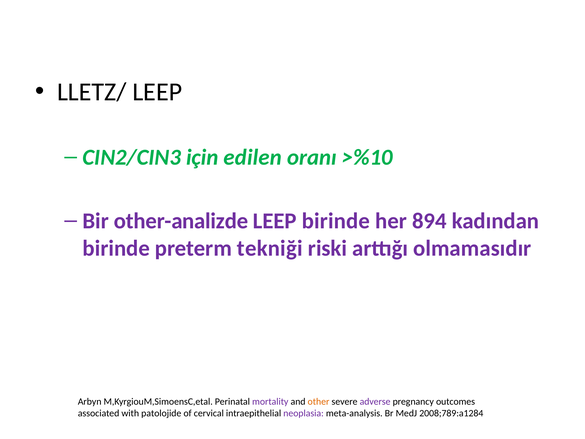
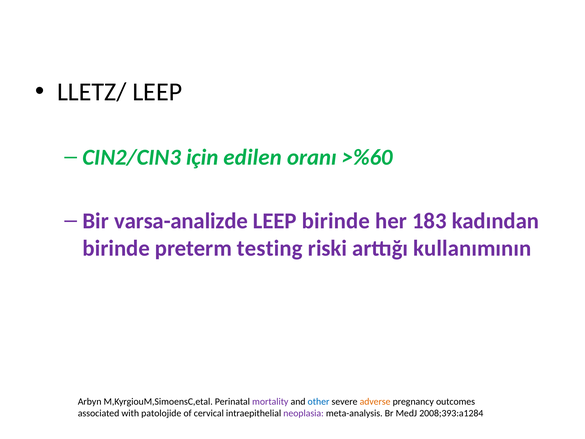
>%10: >%10 -> >%60 (367, 157)
other-analizde: other-analizde -> varsa-analizde (181, 221)
894: 894 -> 183 (429, 221)
tekniği: tekniği -> testing (270, 248)
olmamasıdır: olmamasıdır -> kullanımının (472, 248)
other colour: orange -> blue (319, 401)
adverse colour: purple -> orange (375, 401)
2008;789:a1284: 2008;789:a1284 -> 2008;393:a1284 (451, 413)
